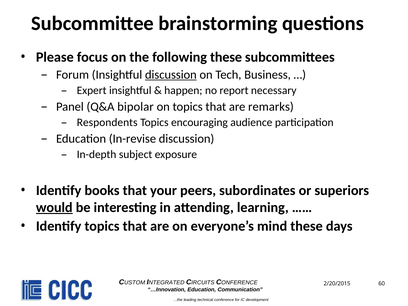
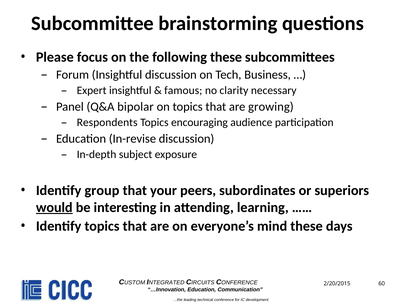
discussion underline: present -> none (171, 75)
happen: happen -> famous (183, 91)
report: report -> clarity (234, 91)
remarks: remarks -> growing (271, 107)
books: books -> group (102, 190)
